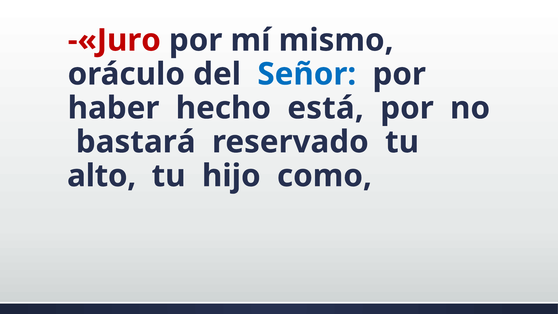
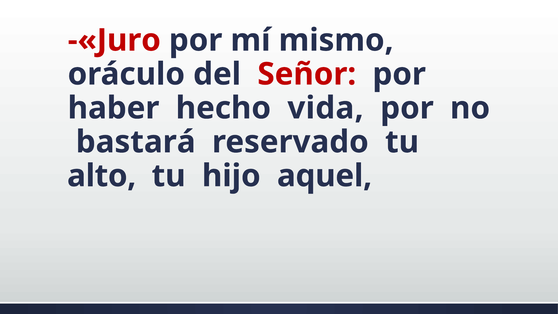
Señor colour: blue -> red (307, 74)
está: está -> vida (325, 108)
como: como -> aquel (325, 176)
